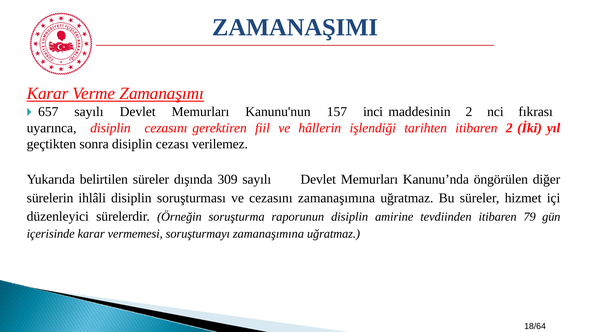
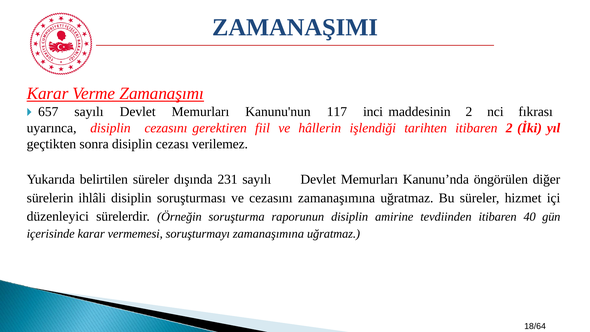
157: 157 -> 117 (337, 112)
309: 309 -> 231 (228, 179)
79: 79 -> 40 (530, 217)
